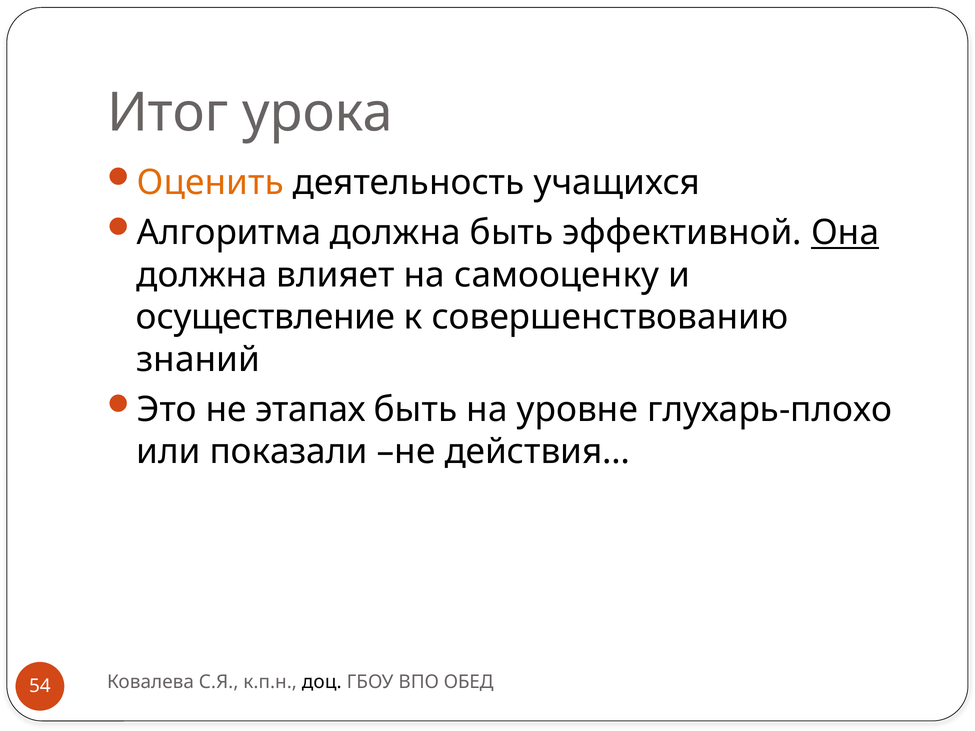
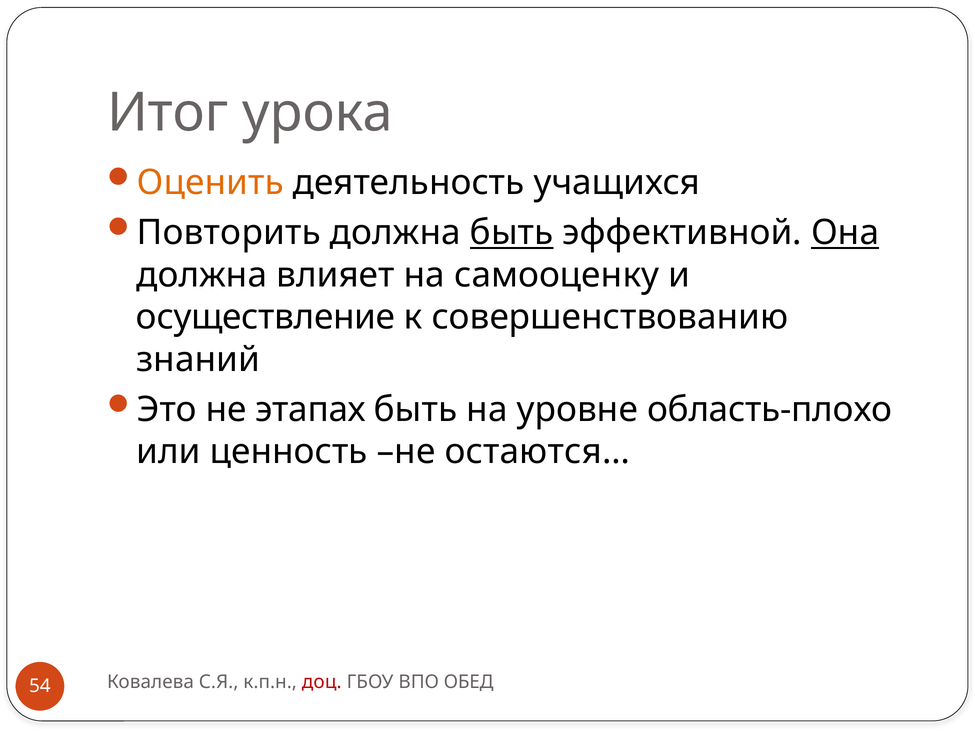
Алгоритма: Алгоритма -> Повторить (229, 233)
быть underline: none -> present (512, 233)
глухарь-плохо: глухарь-плохо -> область-плохо (770, 410)
показали: показали -> ценность (289, 452)
действия…: действия… -> остаются… (537, 452)
доц colour: black -> red (322, 682)
